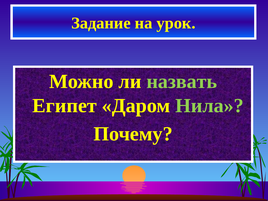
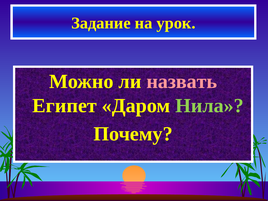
назвать colour: light green -> pink (182, 82)
